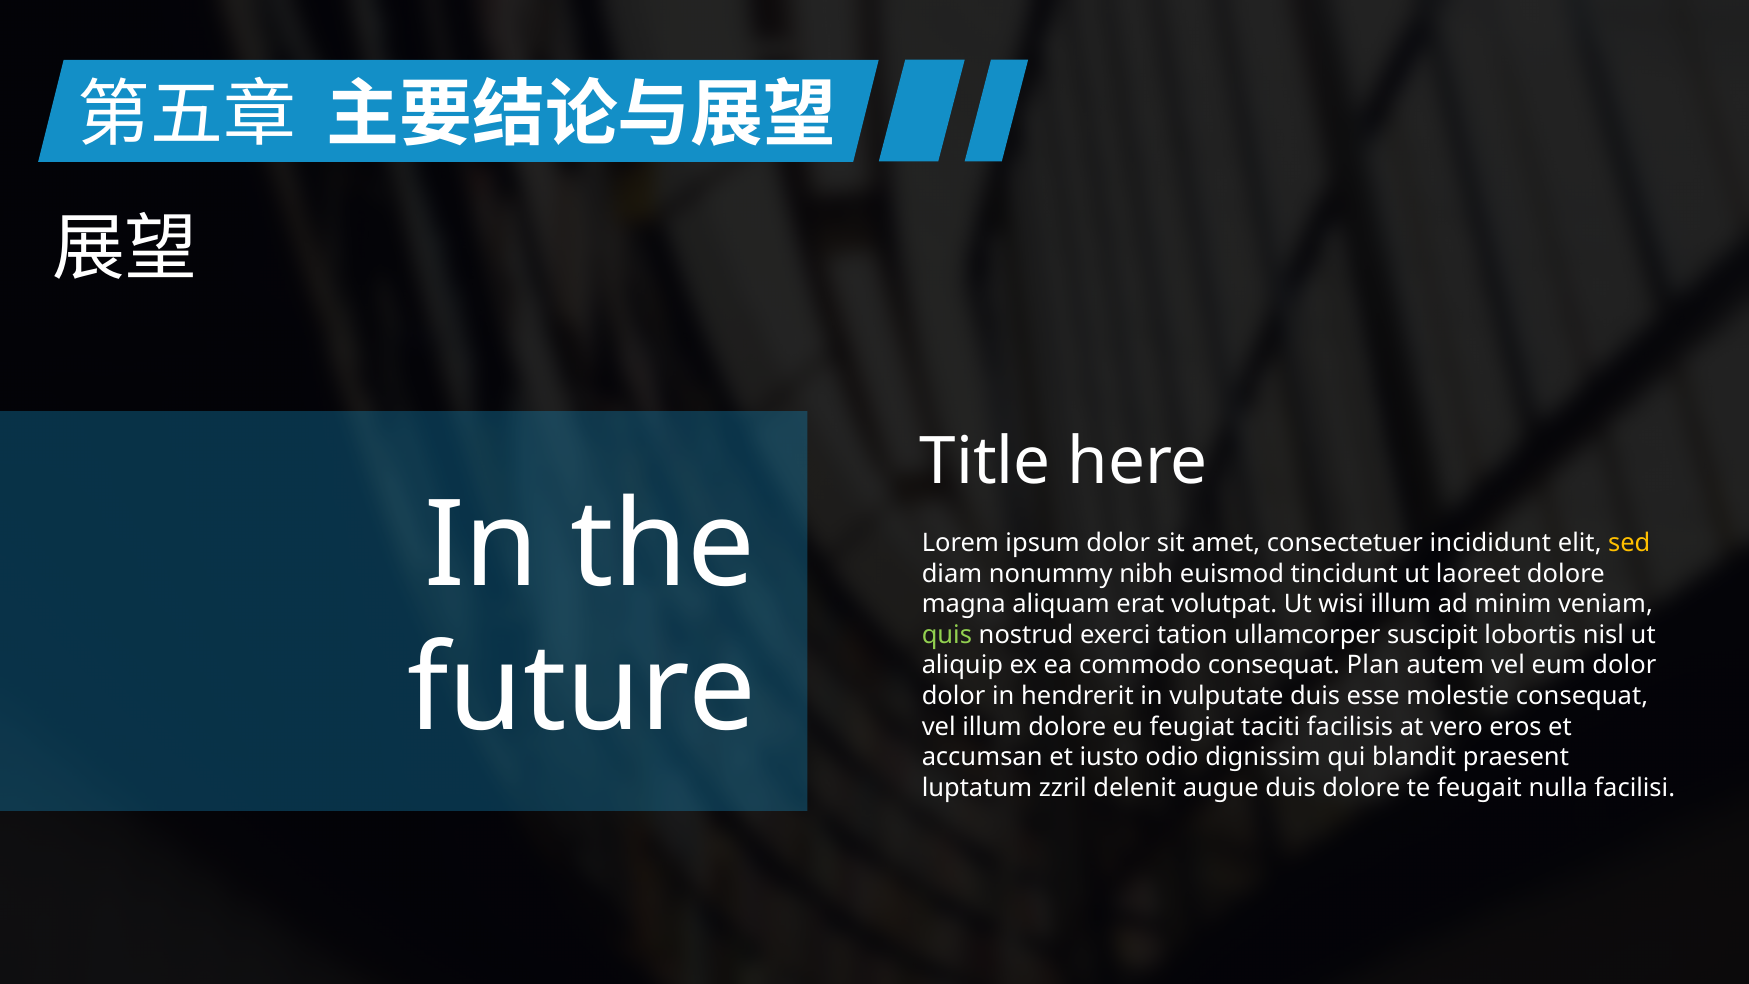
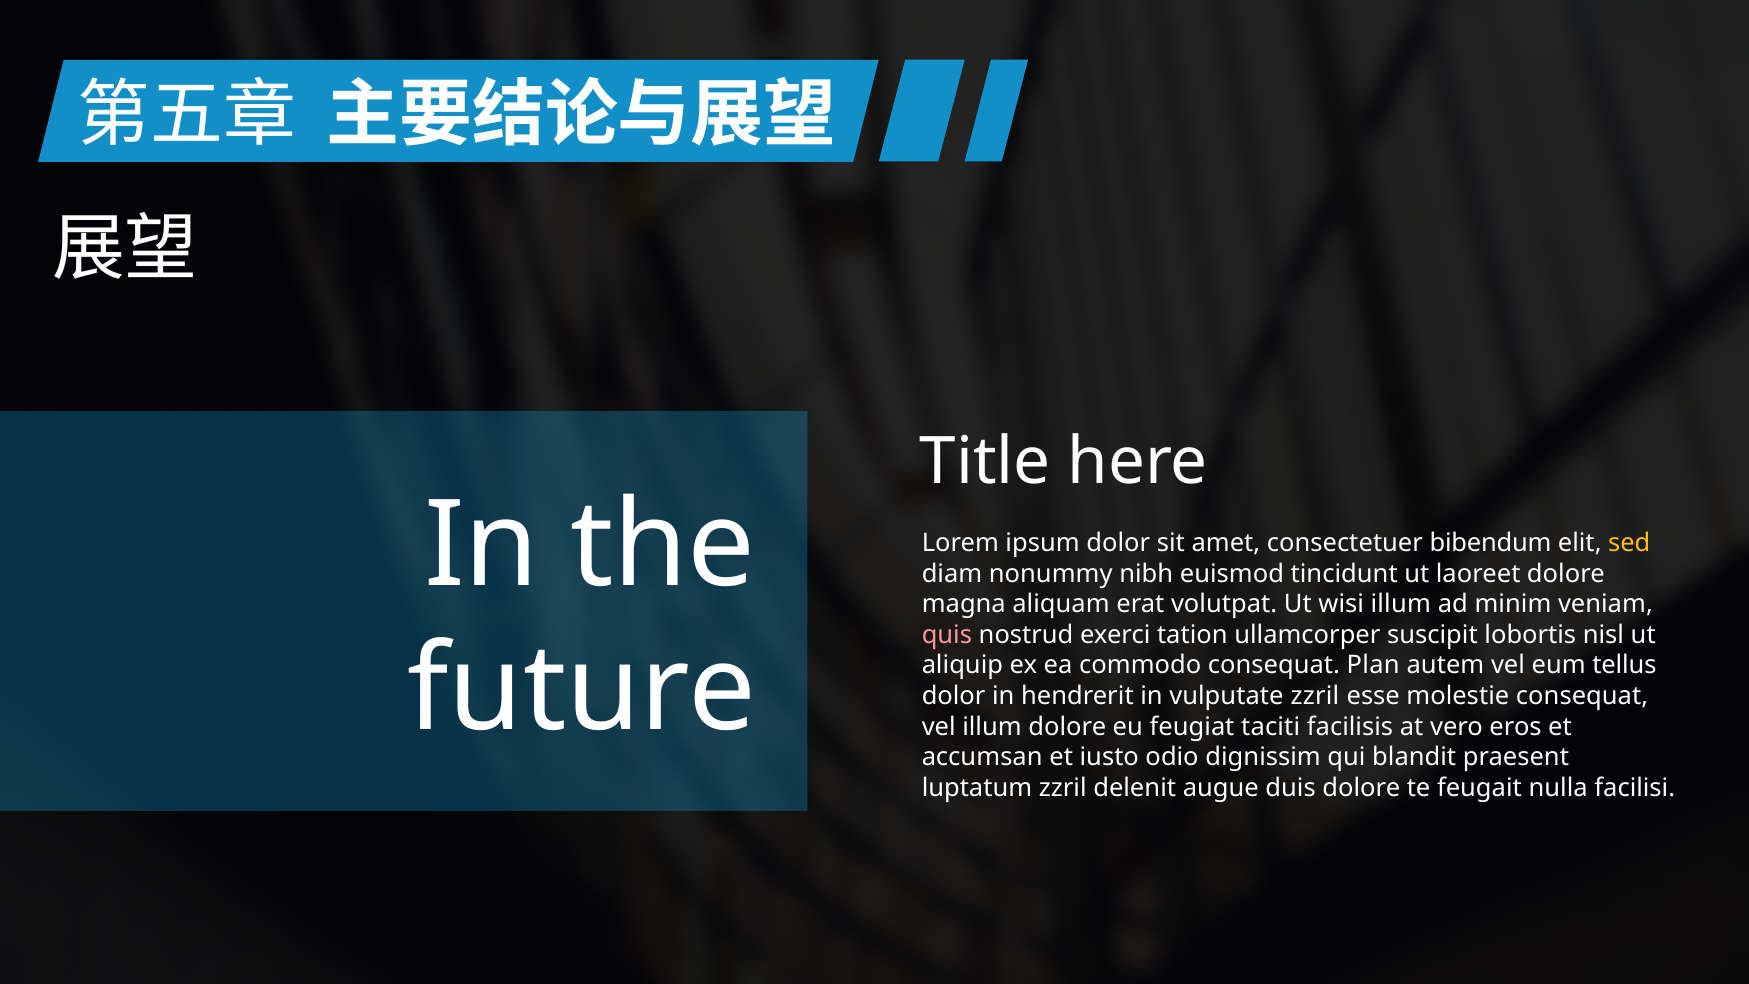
incididunt: incididunt -> bibendum (1491, 543)
quis colour: light green -> pink (947, 635)
eum dolor: dolor -> tellus (1624, 665)
vulputate duis: duis -> zzril (1315, 696)
